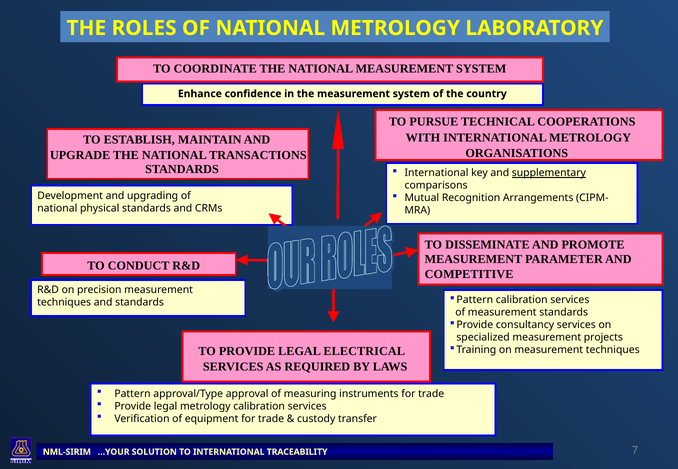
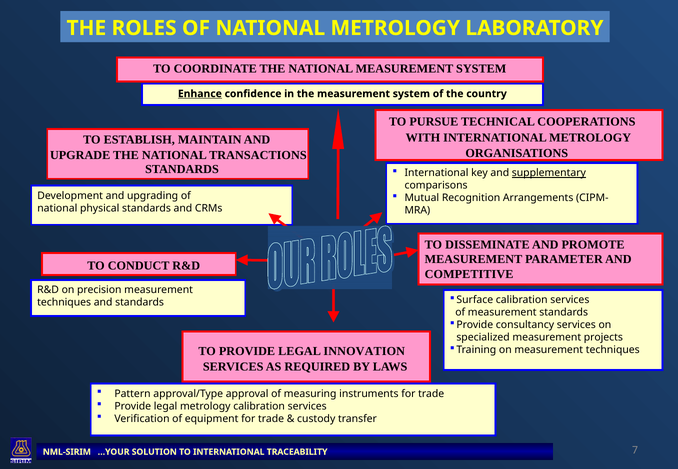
Enhance underline: none -> present (200, 94)
Pattern: Pattern -> Surface (475, 300)
ELECTRICAL: ELECTRICAL -> INNOVATION (364, 352)
